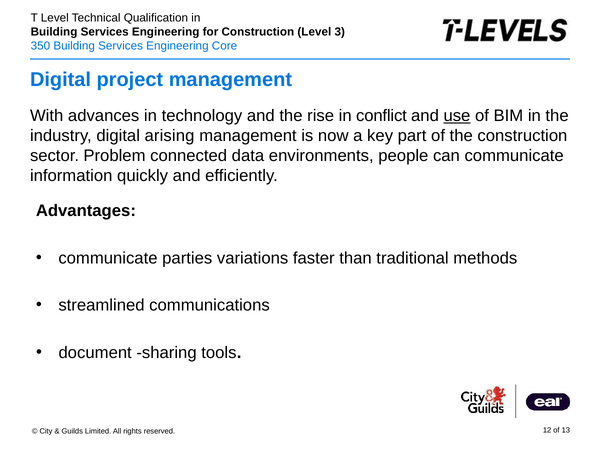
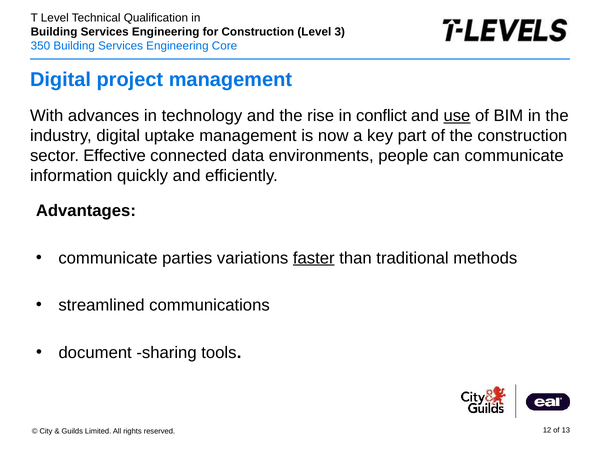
arising: arising -> uptake (170, 136)
Problem: Problem -> Effective (115, 156)
faster underline: none -> present (314, 258)
